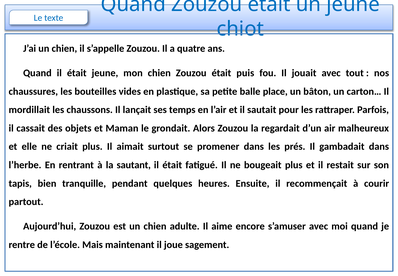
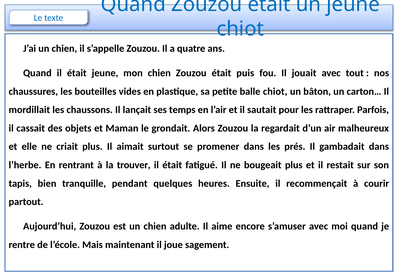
balle place: place -> chiot (275, 91)
sautant: sautant -> trouver (134, 165)
